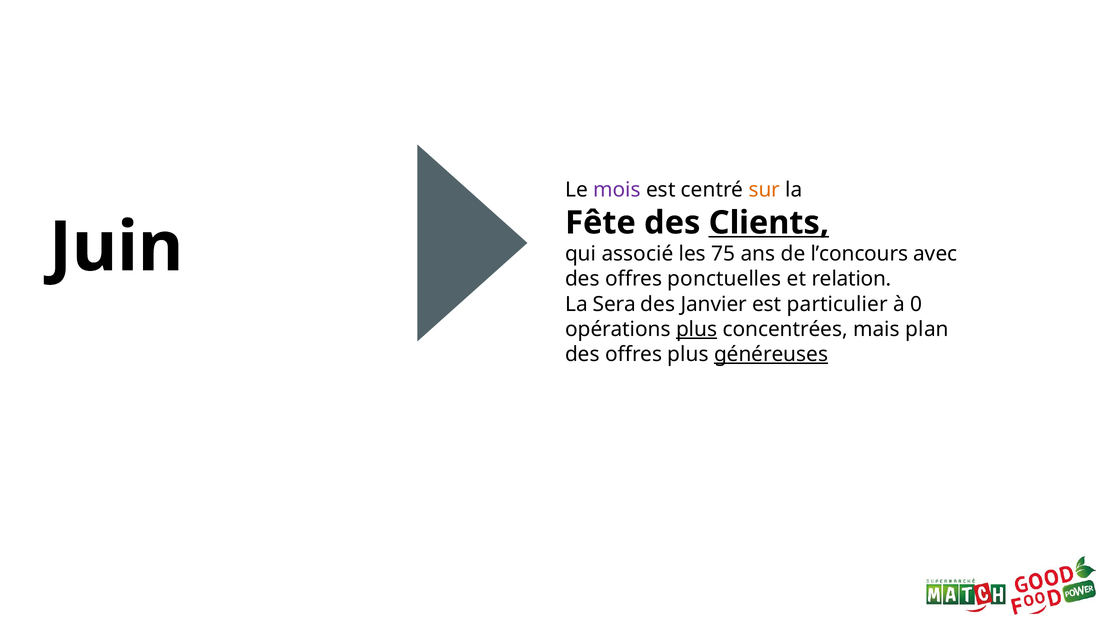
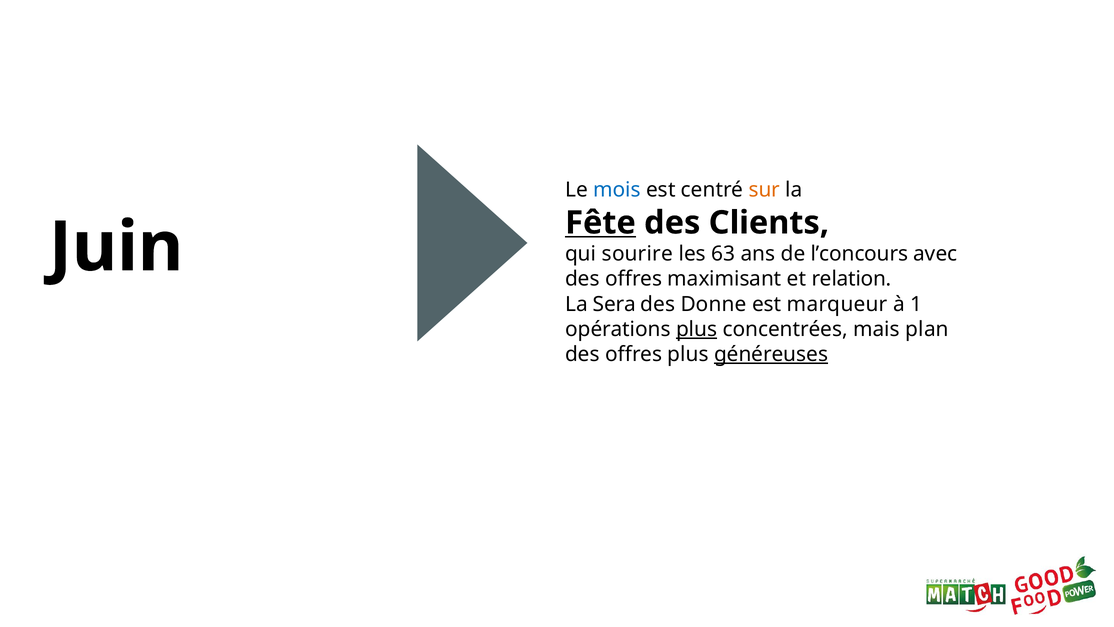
mois colour: purple -> blue (617, 190)
Fête underline: none -> present (600, 223)
Clients underline: present -> none (769, 223)
associé: associé -> sourire (637, 254)
75: 75 -> 63 (723, 254)
ponctuelles: ponctuelles -> maximisant (724, 279)
Janvier: Janvier -> Donne (714, 304)
particulier: particulier -> marqueur (837, 304)
0: 0 -> 1 (916, 304)
